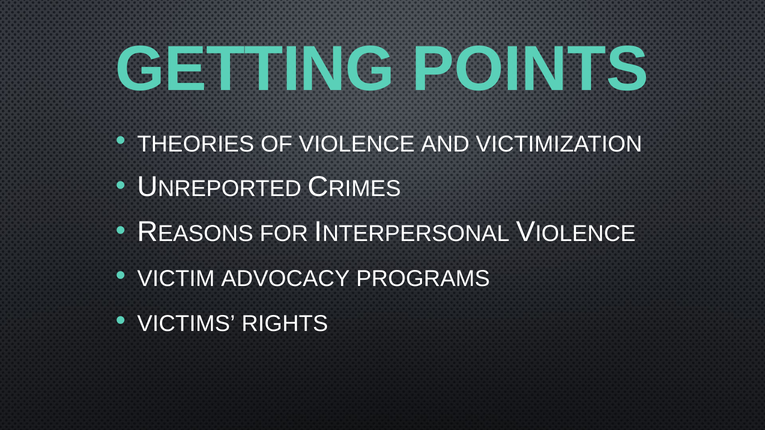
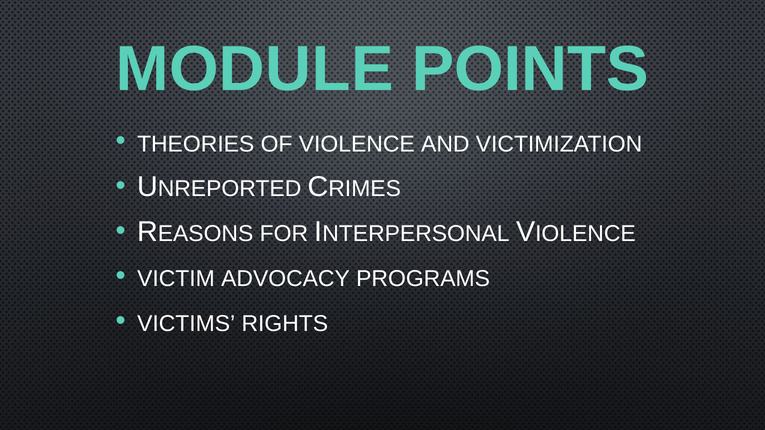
GETTING: GETTING -> MODULE (255, 69)
